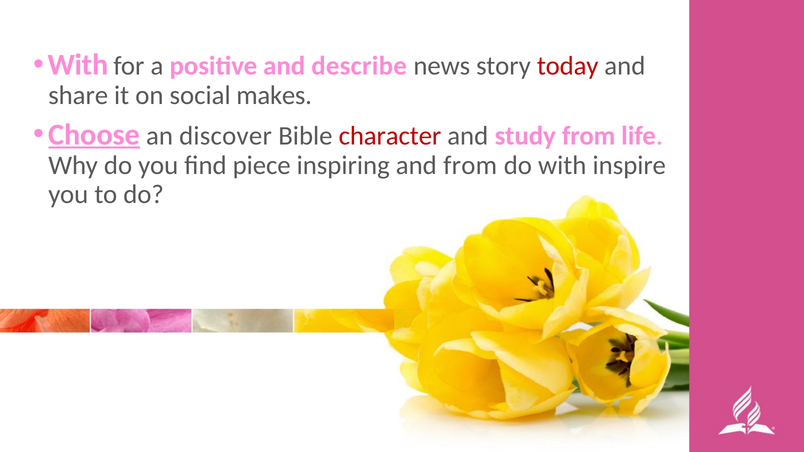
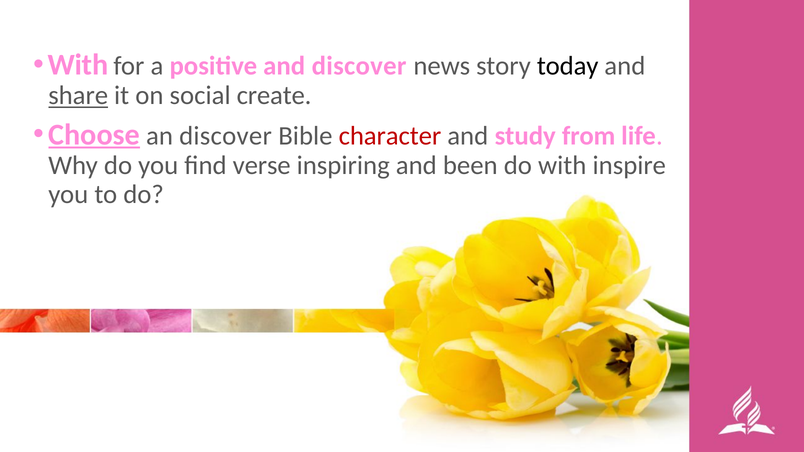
and describe: describe -> discover (359, 66)
today colour: red -> black (568, 66)
share underline: none -> present (78, 96)
makes: makes -> create (274, 96)
piece: piece -> verse (262, 166)
and from: from -> been (470, 166)
